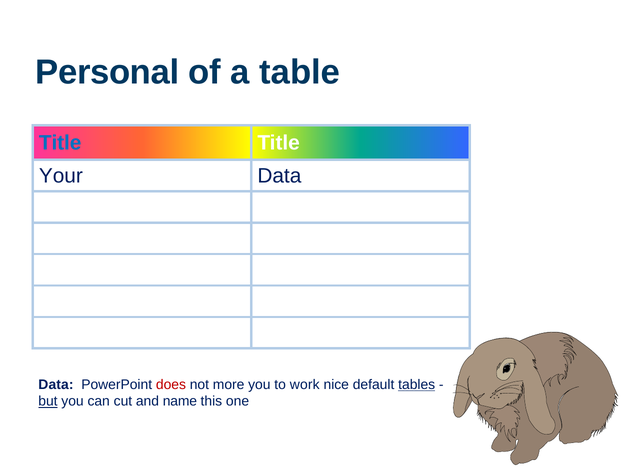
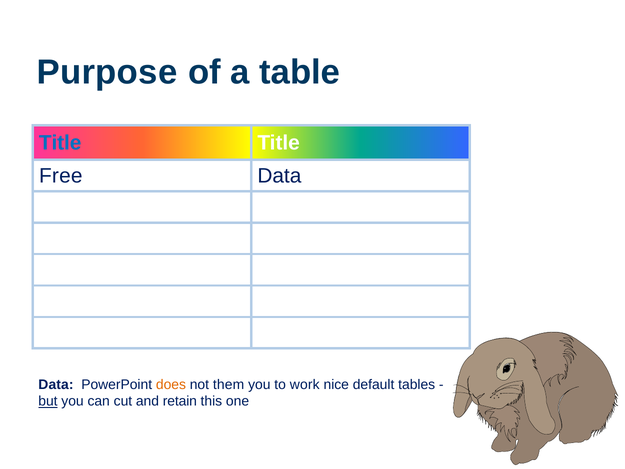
Personal: Personal -> Purpose (107, 72)
Your: Your -> Free (61, 176)
does colour: red -> orange (171, 385)
more: more -> them (229, 385)
tables underline: present -> none (417, 385)
name: name -> retain (180, 401)
